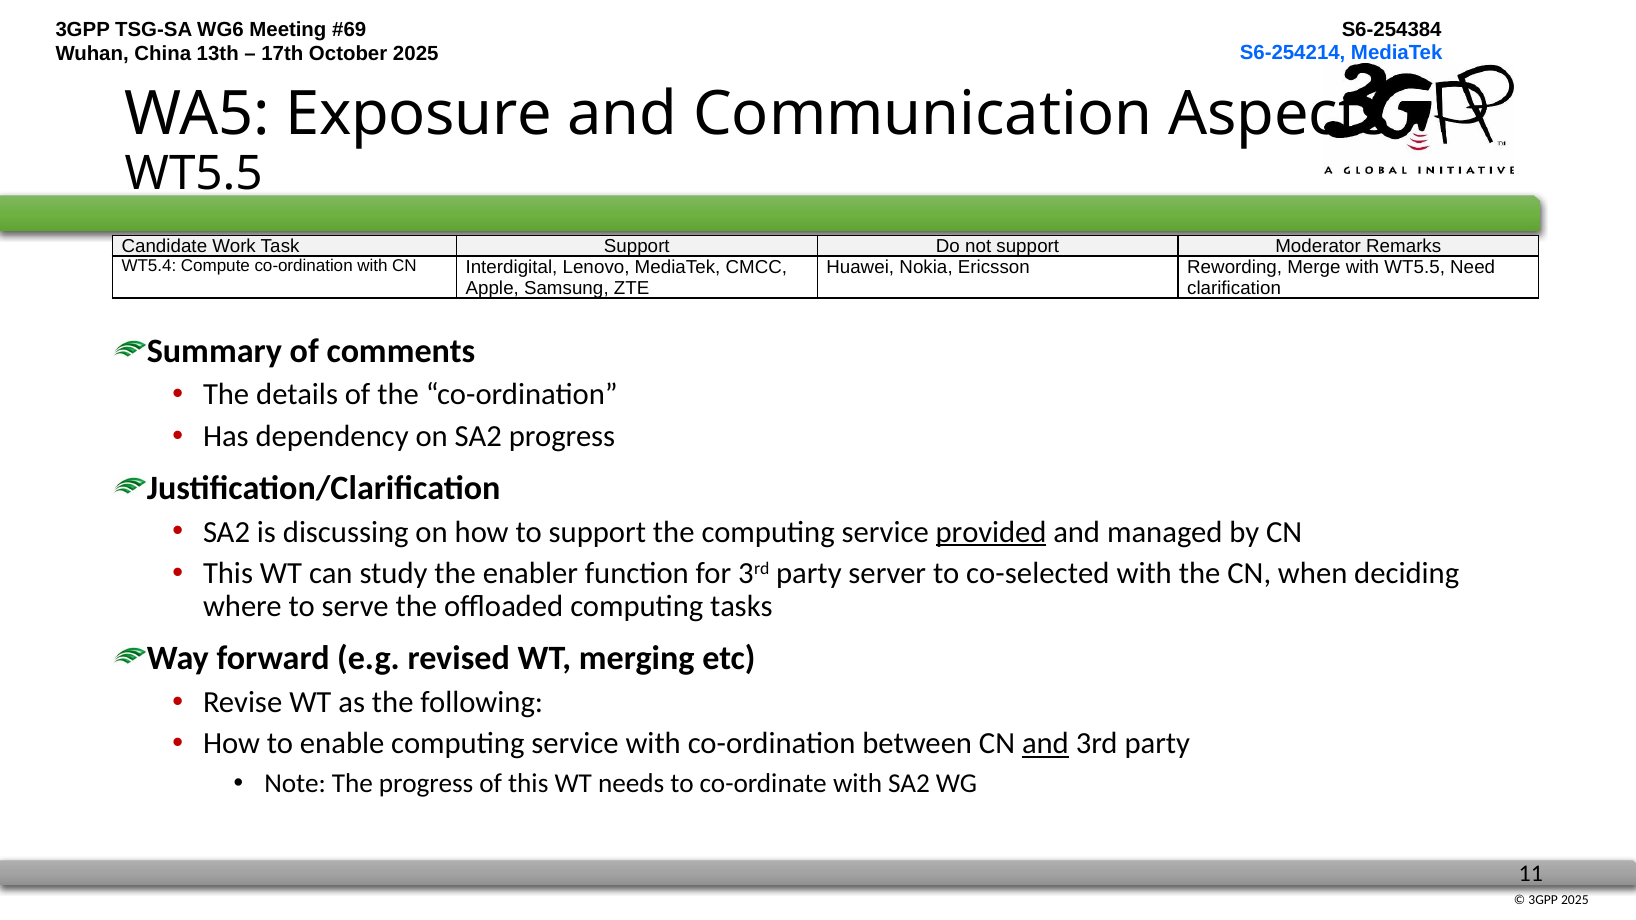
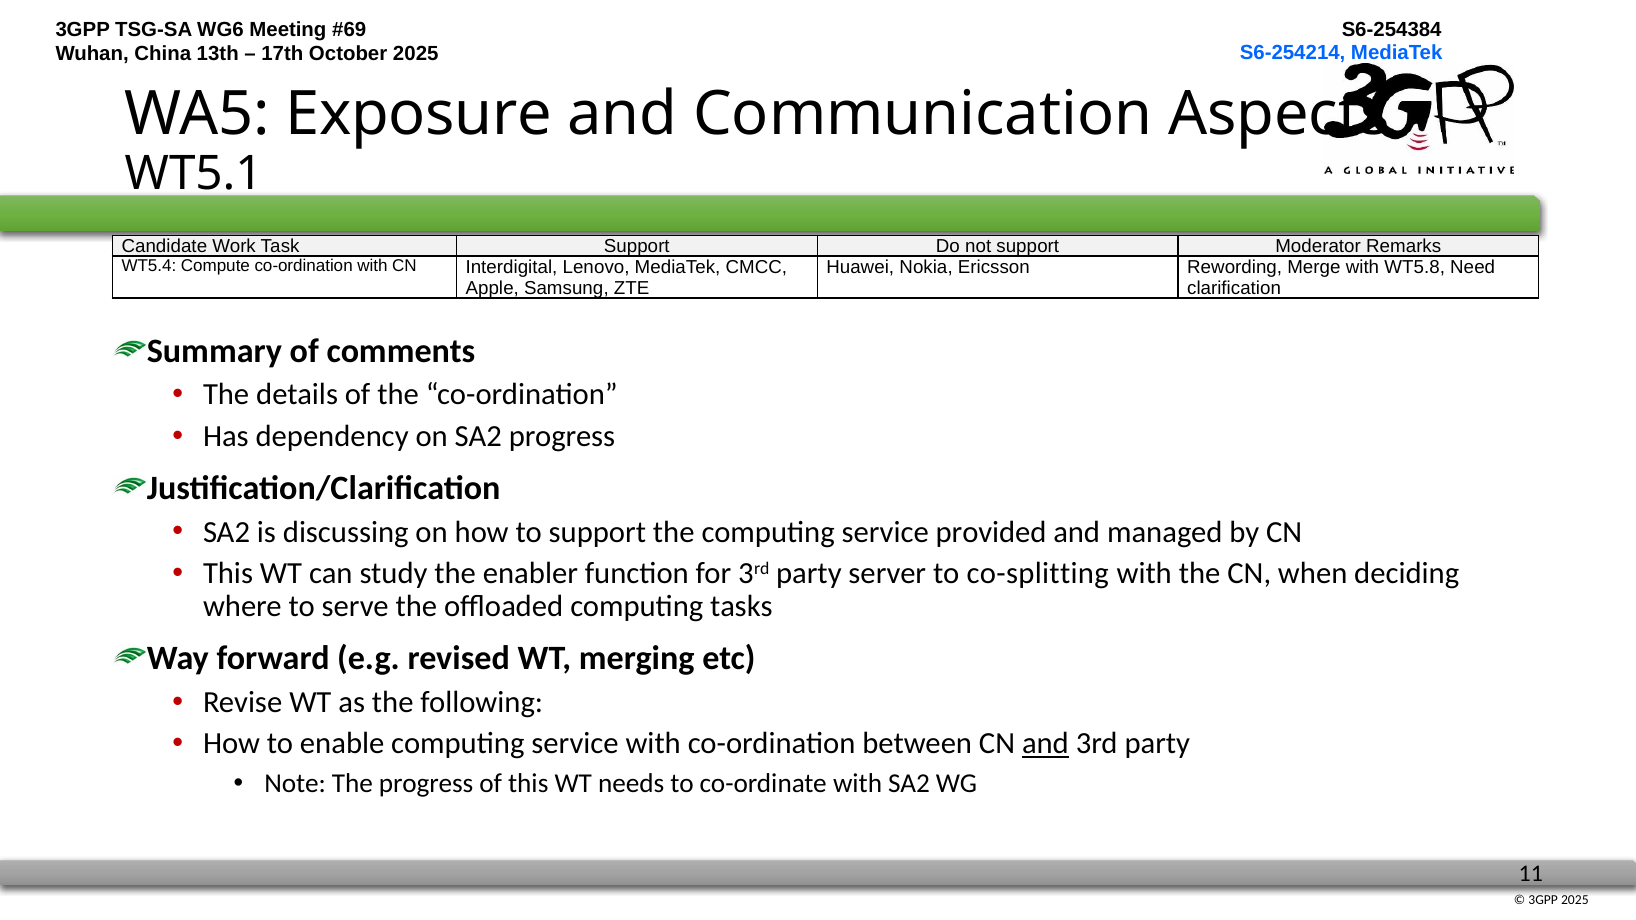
WT5.5: WT5.5 -> WT5.1 (194, 173)
with WT5.5: WT5.5 -> WT5.8 (1415, 267)
provided underline: present -> none (991, 532)
co-selected: co-selected -> co-splitting (1038, 574)
